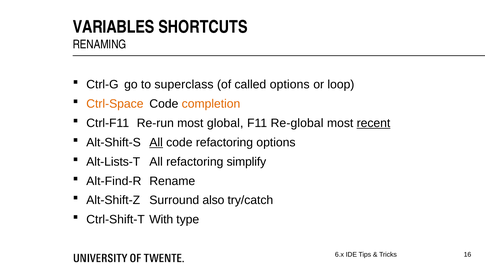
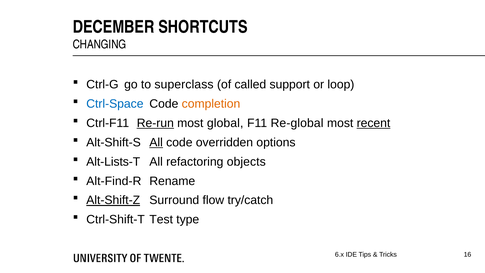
VARIABLES: VARIABLES -> DECEMBER (114, 27)
RENAMING: RENAMING -> CHANGING (100, 44)
called options: options -> support (290, 85)
Ctrl-Space colour: orange -> blue (115, 104)
Re-run underline: none -> present (155, 123)
code refactoring: refactoring -> overridden (224, 142)
simplify: simplify -> objects (246, 162)
Alt-Shift-Z underline: none -> present (113, 200)
also: also -> flow (213, 200)
With: With -> Test (161, 219)
